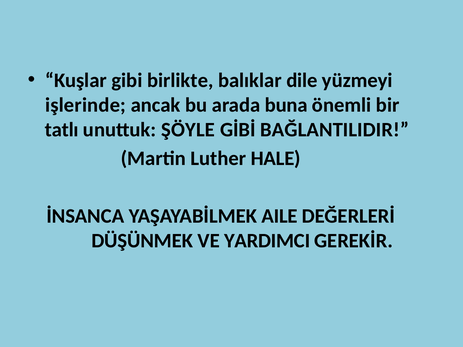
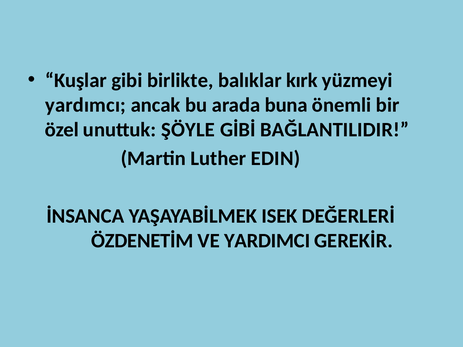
dile: dile -> kırk (302, 80)
işlerinde: işlerinde -> yardımcı (86, 105)
tatlı: tatlı -> özel (62, 130)
HALE: HALE -> EDIN (276, 159)
AILE: AILE -> ISEK (280, 216)
DÜŞÜNMEK: DÜŞÜNMEK -> ÖZDENETİM (142, 241)
